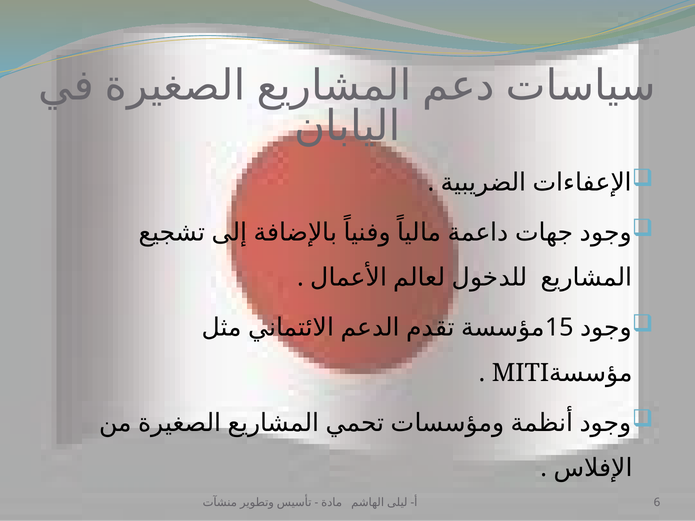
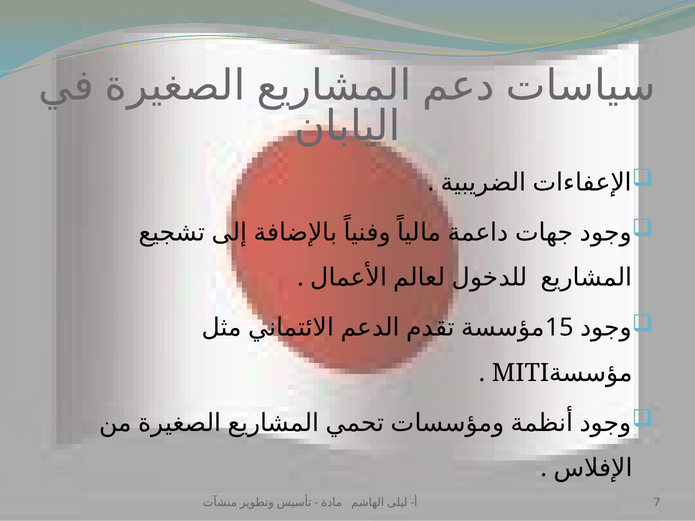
6: 6 -> 7 (657, 503)
